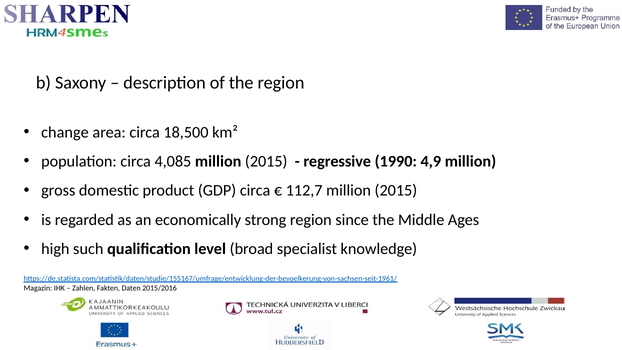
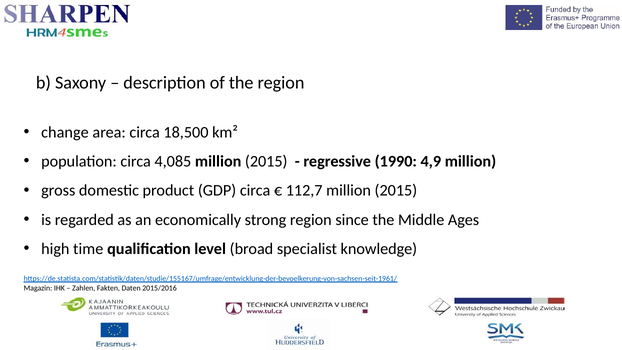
such: such -> time (88, 249)
